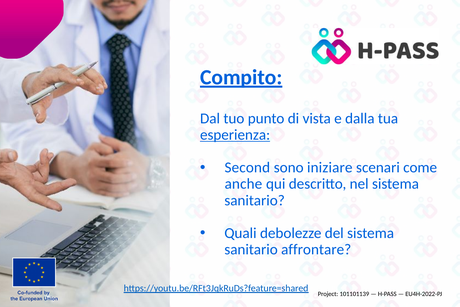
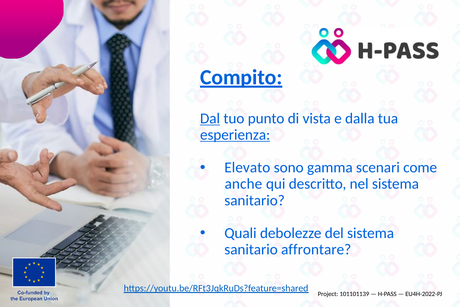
Dal underline: none -> present (210, 118)
Second: Second -> Elevato (247, 167)
iniziare: iniziare -> gamma (330, 167)
